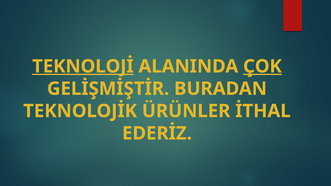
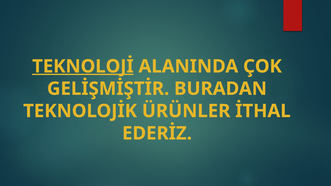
ÇOK underline: present -> none (262, 66)
